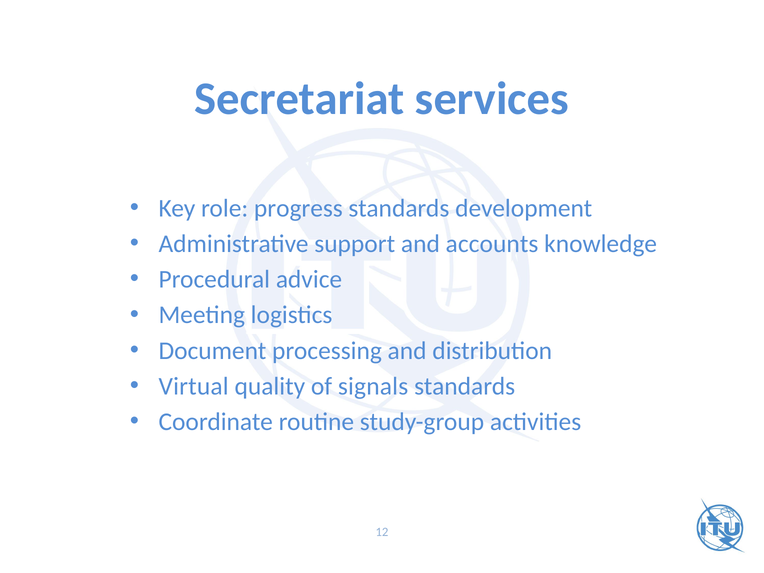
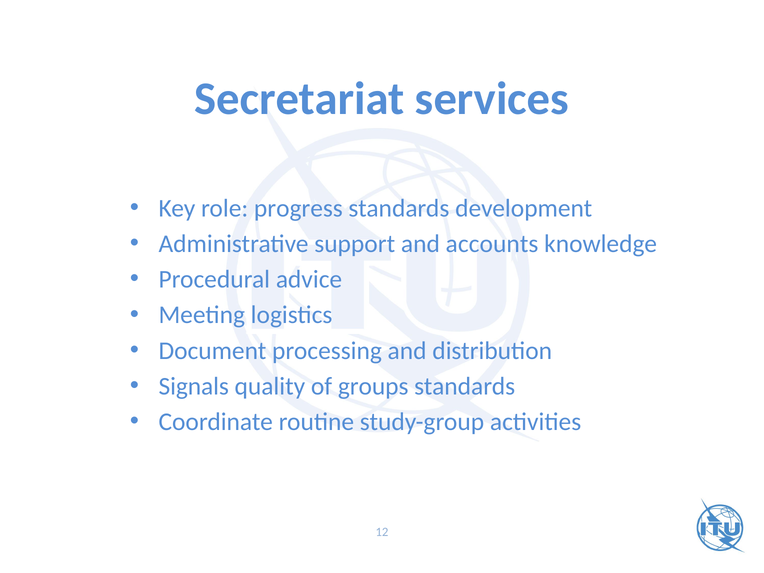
Virtual: Virtual -> Signals (194, 386)
signals: signals -> groups (373, 386)
